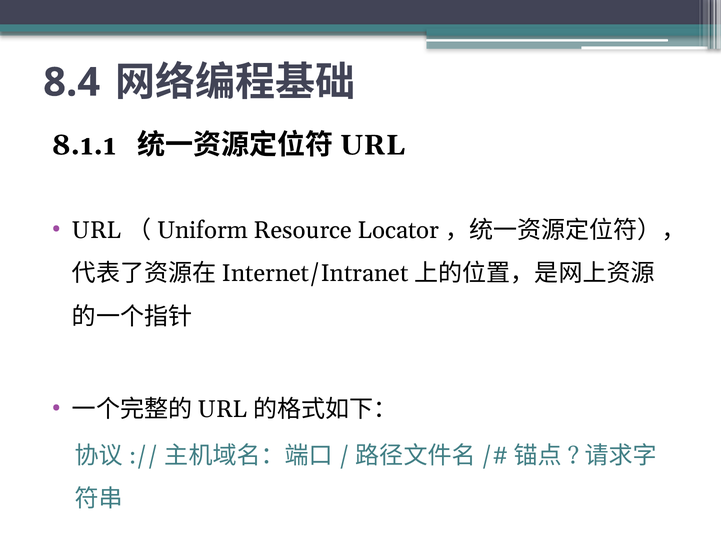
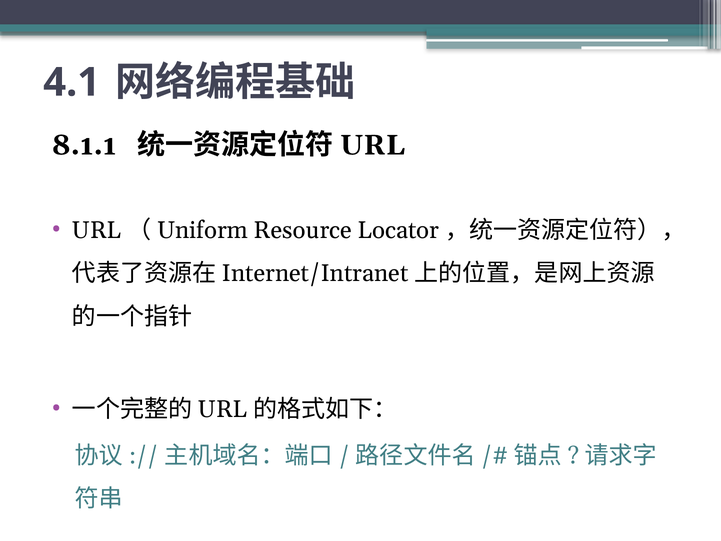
8.4: 8.4 -> 4.1 (72, 82)
